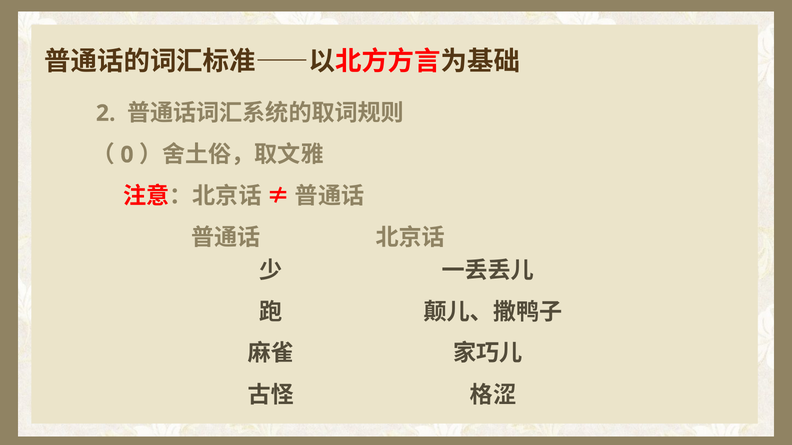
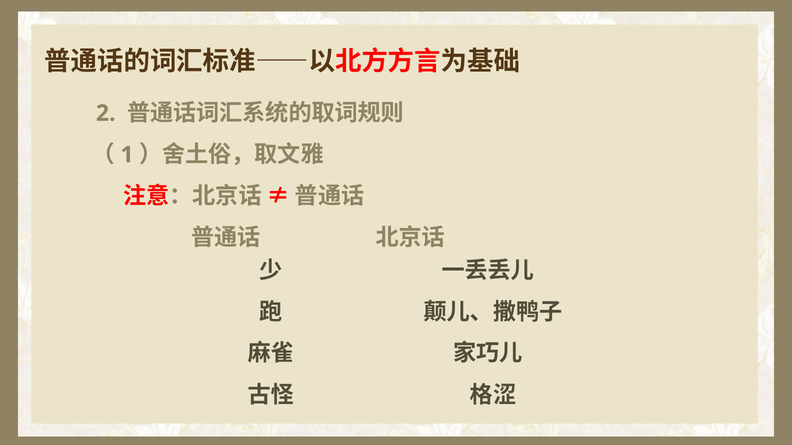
0: 0 -> 1 (127, 155)
